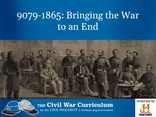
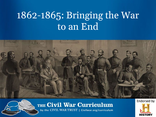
9079-1865: 9079-1865 -> 1862-1865 (40, 15)
